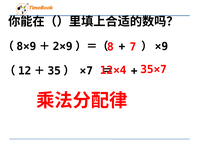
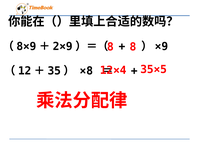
8 7: 7 -> 8 (133, 47)
35×7: 35×7 -> 35×5 (154, 69)
×7: ×7 -> ×8 (86, 70)
